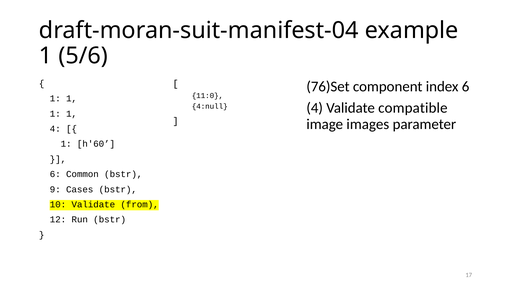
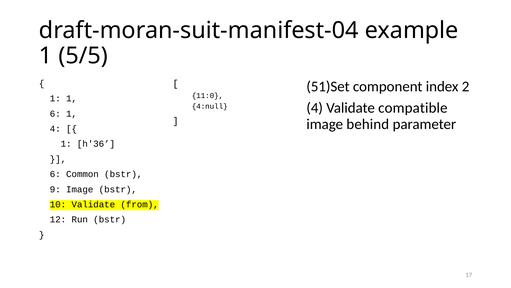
5/6: 5/6 -> 5/5 (83, 56)
76)Set: 76)Set -> 51)Set (328, 86)
index 6: 6 -> 2 (466, 86)
1: 1 -> 6 (55, 113)
images: images -> behind (368, 124)
h'60: h'60 -> h'36 (96, 144)
9 Cases: Cases -> Image (80, 189)
